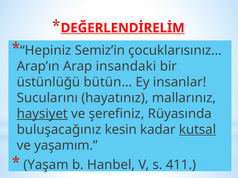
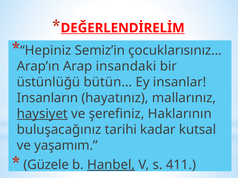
Sucularını: Sucularını -> Insanların (47, 98)
Rüyasında: Rüyasında -> Haklarının (180, 114)
kesin: kesin -> tarihi (121, 130)
kutsal underline: present -> none (198, 130)
Yaşam: Yaşam -> Güzele (46, 165)
Hanbel underline: none -> present (111, 165)
